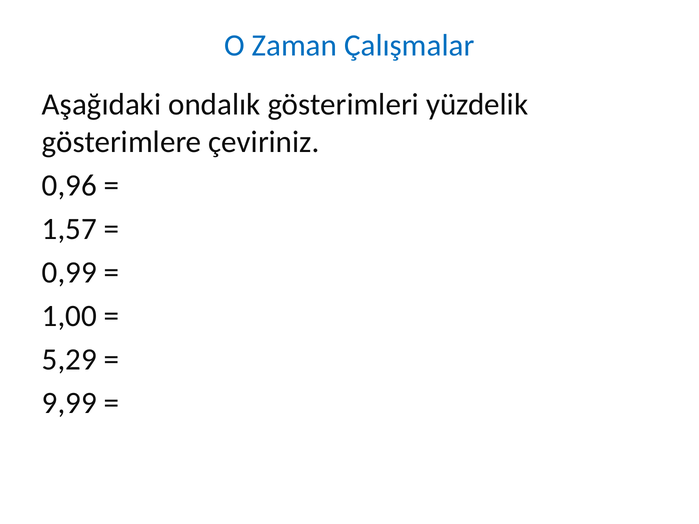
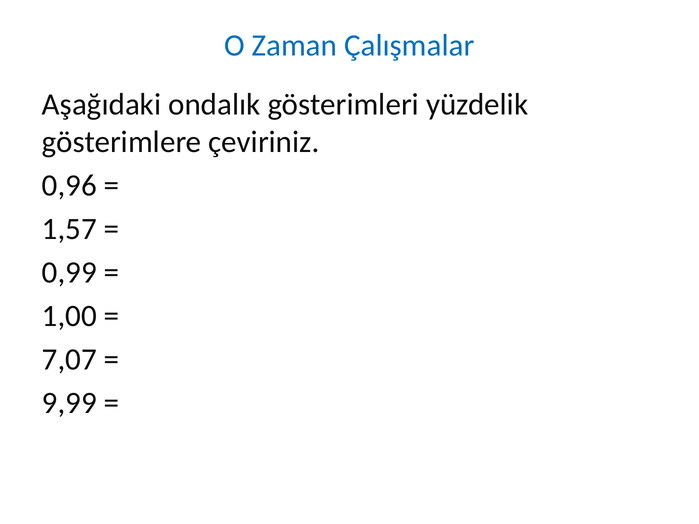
5,29: 5,29 -> 7,07 (69, 360)
